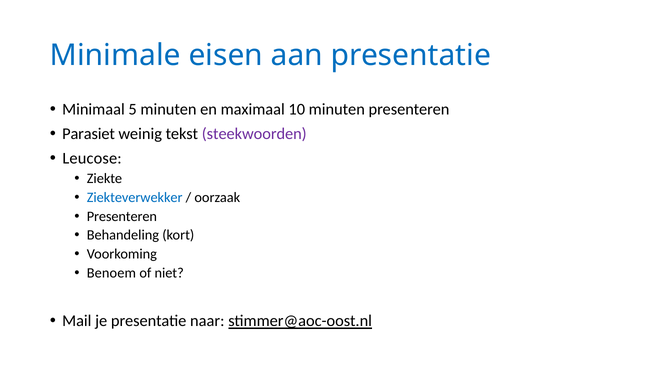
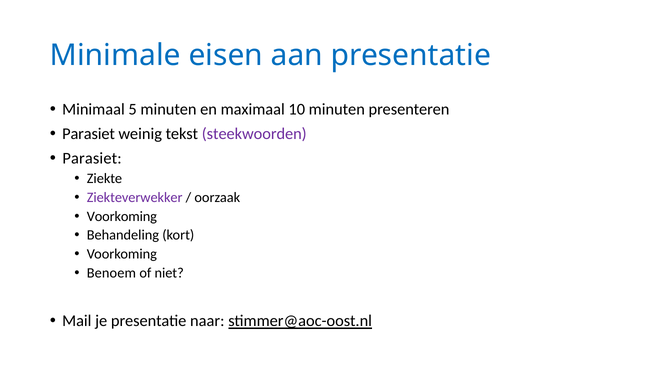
Leucose: Leucose -> Parasiet (92, 158)
Ziekteverwekker colour: blue -> purple (135, 197)
Presenteren: Presenteren -> Voorkoming (122, 216)
